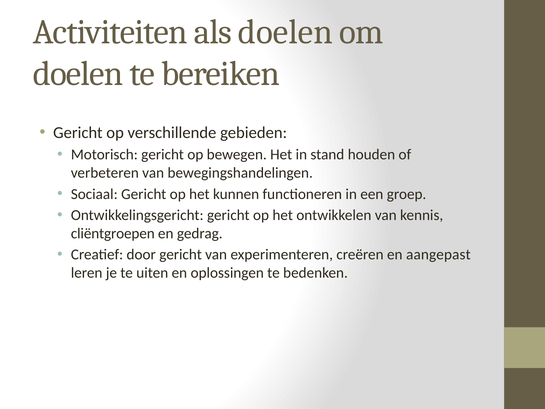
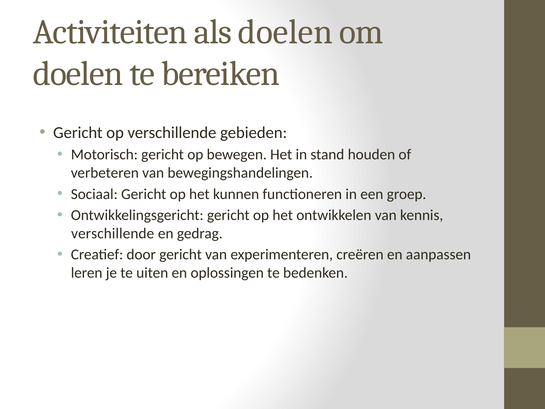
cliëntgroepen: cliëntgroepen -> verschillende (113, 233)
aangepast: aangepast -> aanpassen (438, 254)
